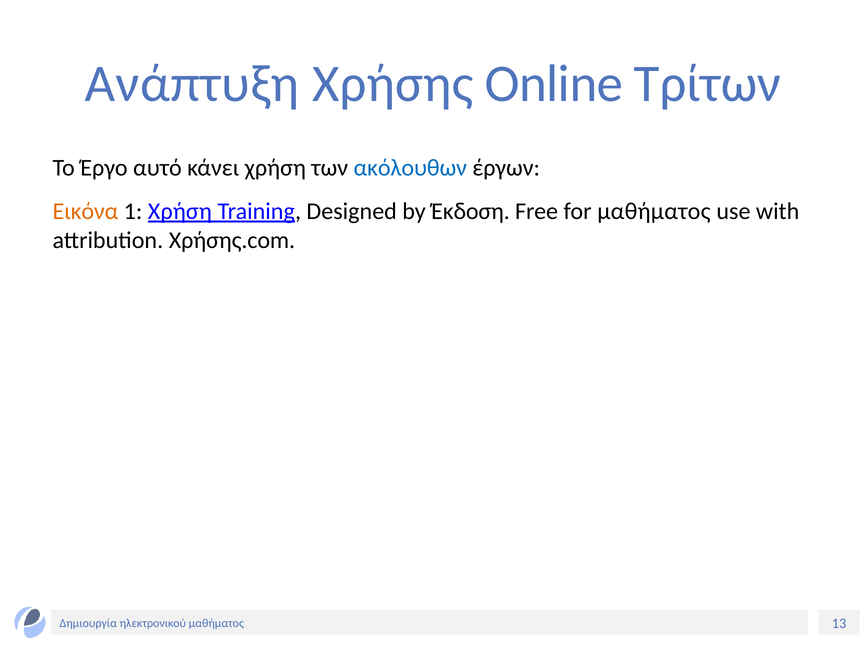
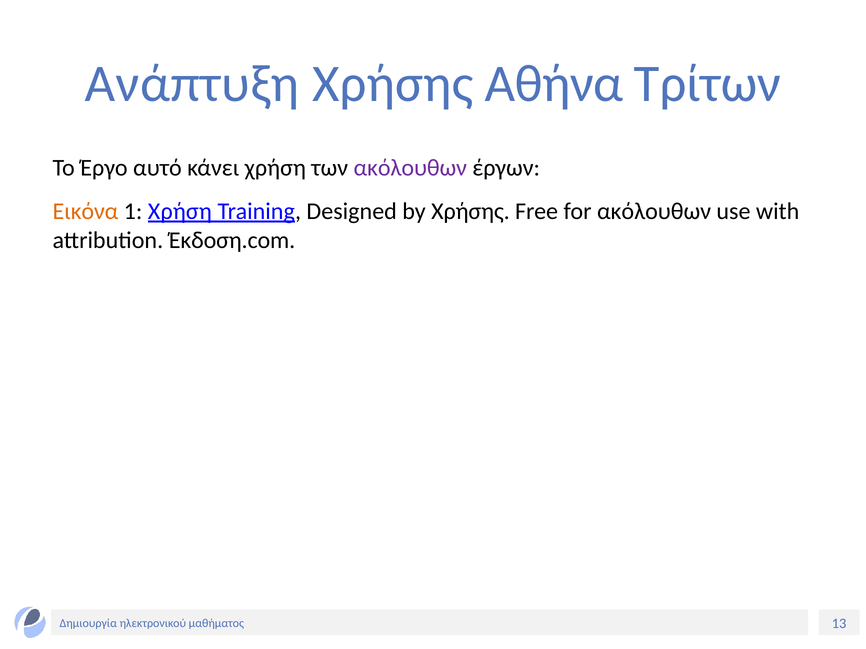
Online: Online -> Αθήνα (554, 84)
ακόλουθων colour: blue -> purple (410, 168)
by Έκδοση: Έκδοση -> Χρήσης (470, 211)
for μαθήματος: μαθήματος -> ακόλουθων (654, 211)
Χρήσης.com: Χρήσης.com -> Έκδοση.com (232, 241)
